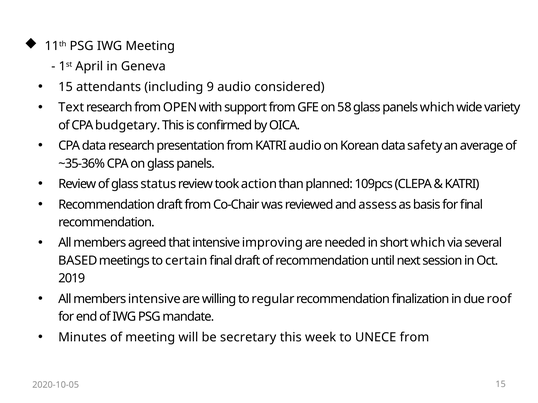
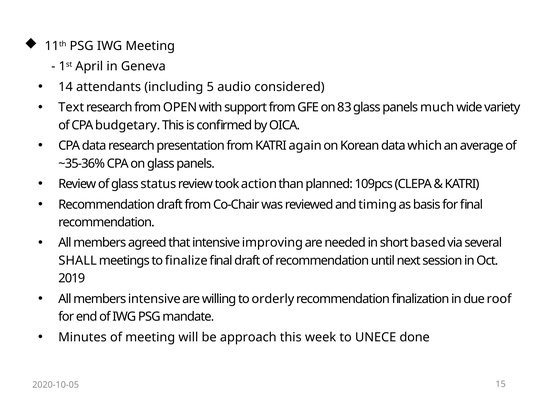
15: 15 -> 14 (66, 87)
9: 9 -> 5 (210, 87)
58: 58 -> 83 (344, 108)
panels which: which -> much (437, 108)
KATRI audio: audio -> again (305, 146)
safety: safety -> which (425, 146)
assess: assess -> timing (378, 205)
short which: which -> based (428, 243)
BASED: BASED -> SHALL (78, 261)
certain: certain -> finalize (186, 261)
regular: regular -> orderly (273, 299)
secretary: secretary -> approach (248, 338)
UNECE from: from -> done (415, 338)
